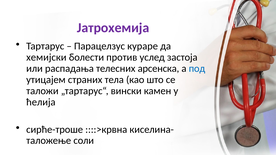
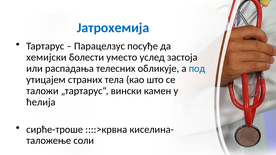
Јатрохемија colour: purple -> blue (113, 28)
кураре: кураре -> посуђе (143, 46)
против: против -> уместо (122, 57)
арсенска: арсенска -> обликује (158, 69)
